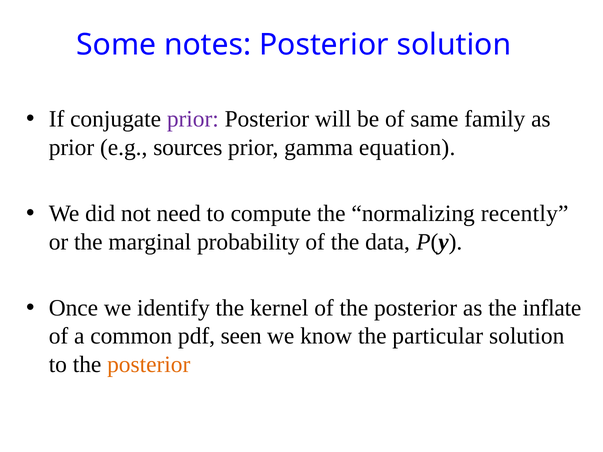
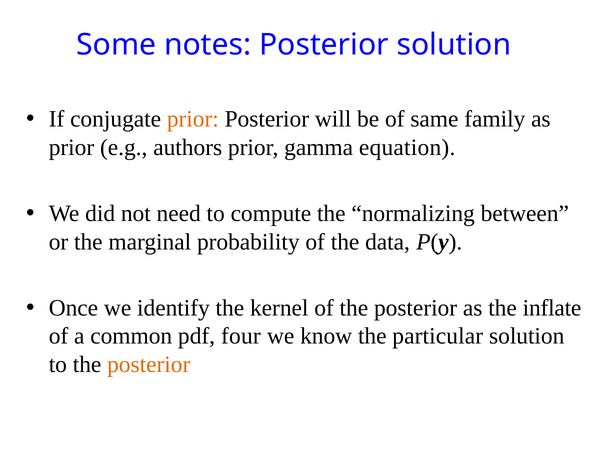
prior colour: purple -> orange (193, 119)
sources: sources -> authors (188, 147)
recently: recently -> between (525, 214)
seen: seen -> four (241, 336)
